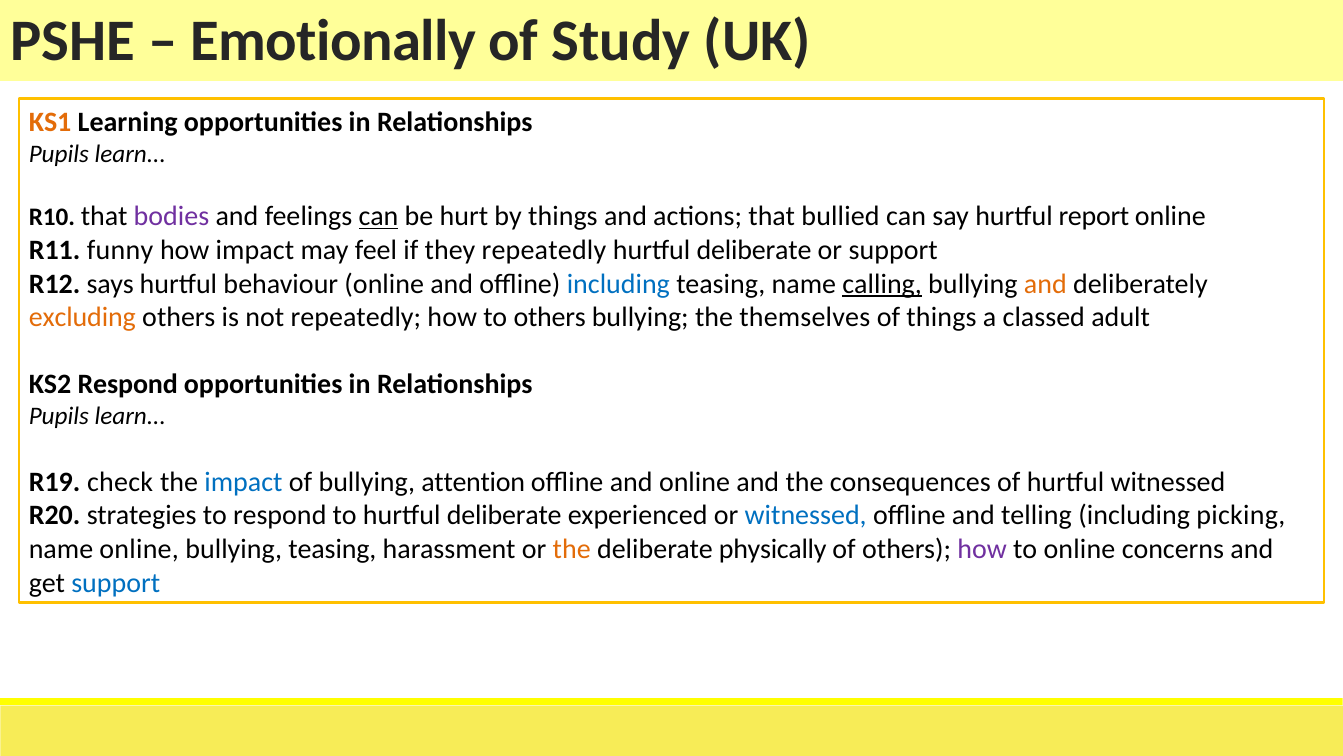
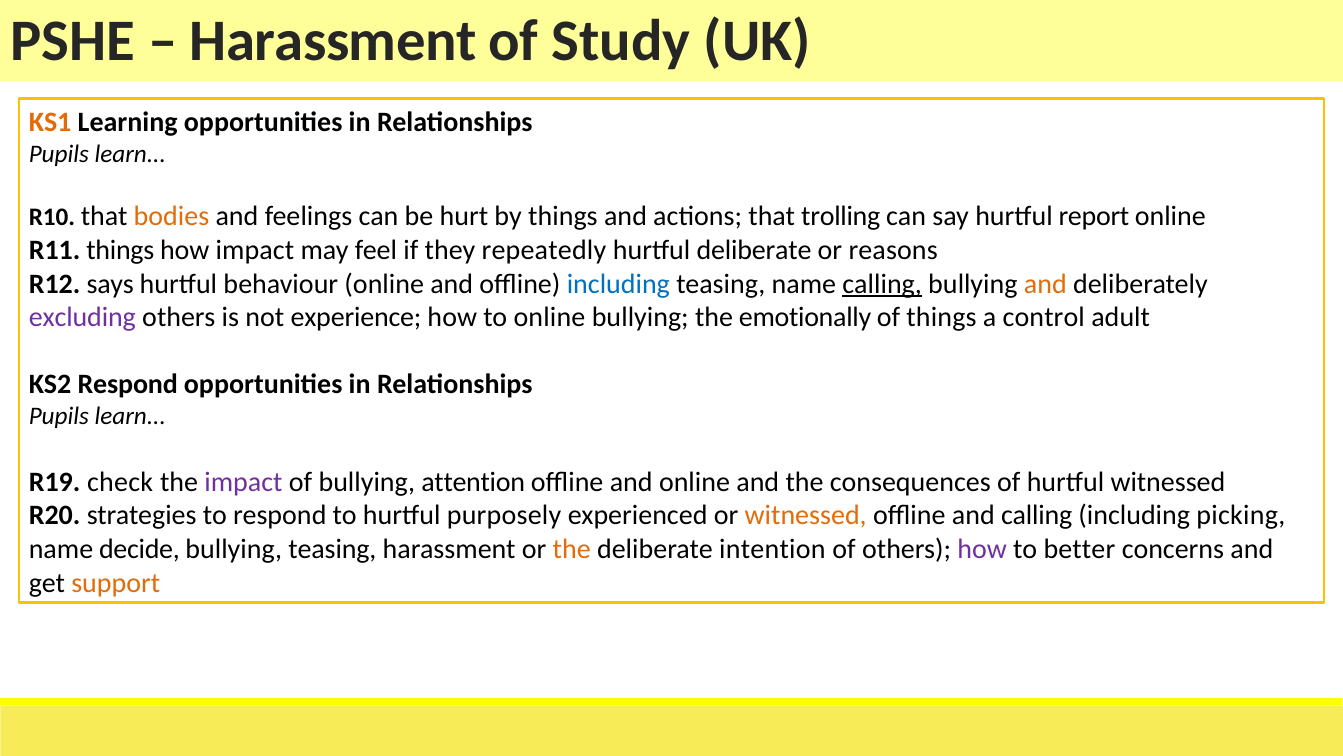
Emotionally: Emotionally -> Harassment (333, 42)
bodies colour: purple -> orange (171, 216)
can underline: present -> none (378, 216)
bullied: bullied -> trolling (841, 216)
R11 funny: funny -> things (120, 250)
or support: support -> reasons (893, 250)
excluding colour: orange -> purple (82, 317)
not repeatedly: repeatedly -> experience (356, 317)
to others: others -> online (549, 317)
themselves: themselves -> emotionally (805, 317)
classed: classed -> control (1044, 317)
impact colour: blue -> purple (243, 482)
to hurtful deliberate: deliberate -> purposely (504, 515)
witnessed colour: blue -> orange (806, 515)
and telling: telling -> calling (1037, 515)
name online: online -> decide (139, 549)
physically: physically -> intention (772, 549)
to online: online -> better (1079, 549)
support colour: blue -> orange (116, 583)
